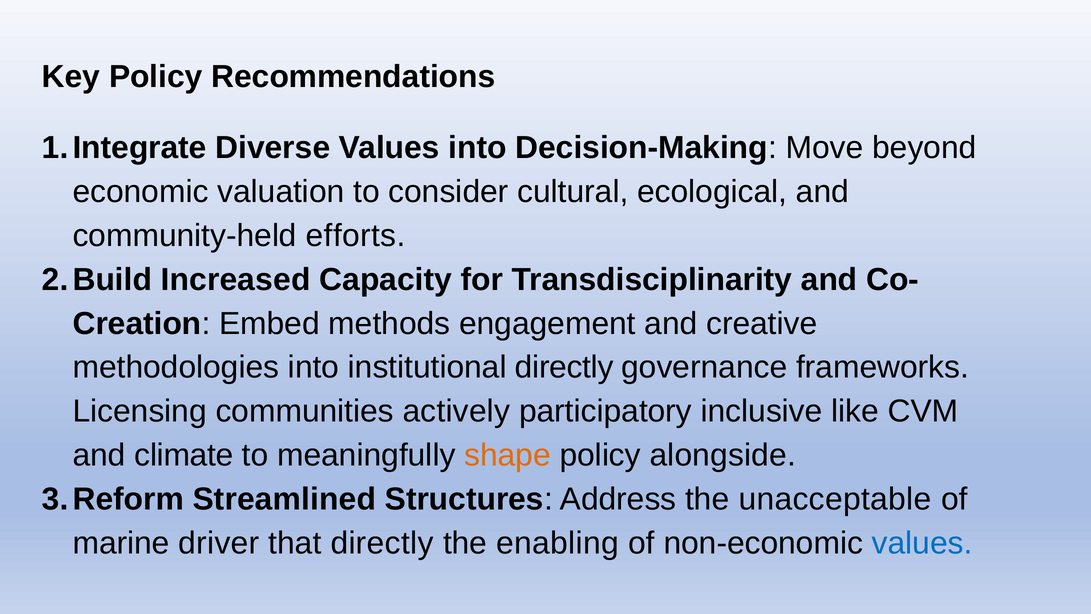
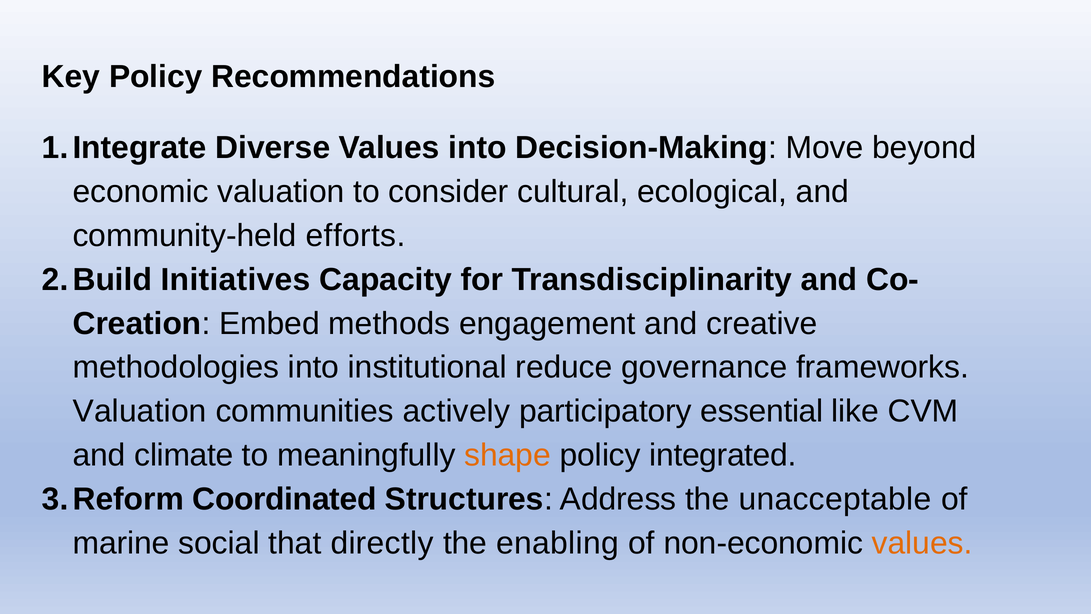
Increased: Increased -> Initiatives (236, 279)
institutional directly: directly -> reduce (564, 367)
Licensing: Licensing -> Valuation (140, 411)
inclusive: inclusive -> essential (762, 411)
alongside: alongside -> integrated (723, 455)
Streamlined: Streamlined -> Coordinated (285, 499)
driver: driver -> social (219, 543)
values colour: blue -> orange (922, 543)
